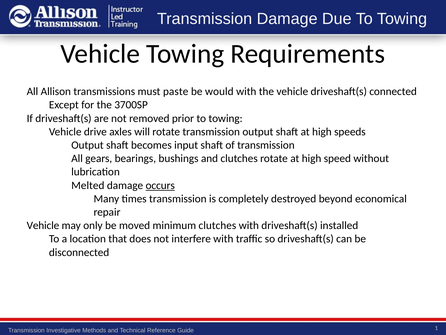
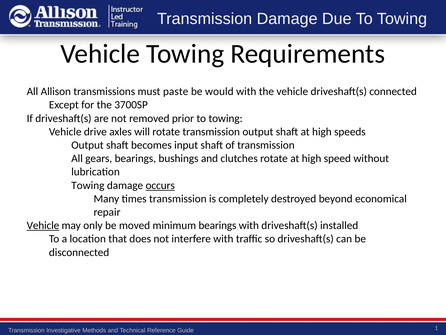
Melted: Melted -> Towing (88, 185)
Vehicle underline: none -> present (43, 225)
minimum clutches: clutches -> bearings (217, 225)
